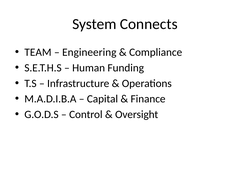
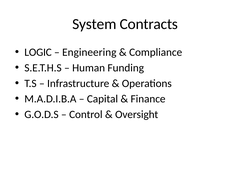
Connects: Connects -> Contracts (149, 24)
TEAM: TEAM -> LOGIC (38, 52)
